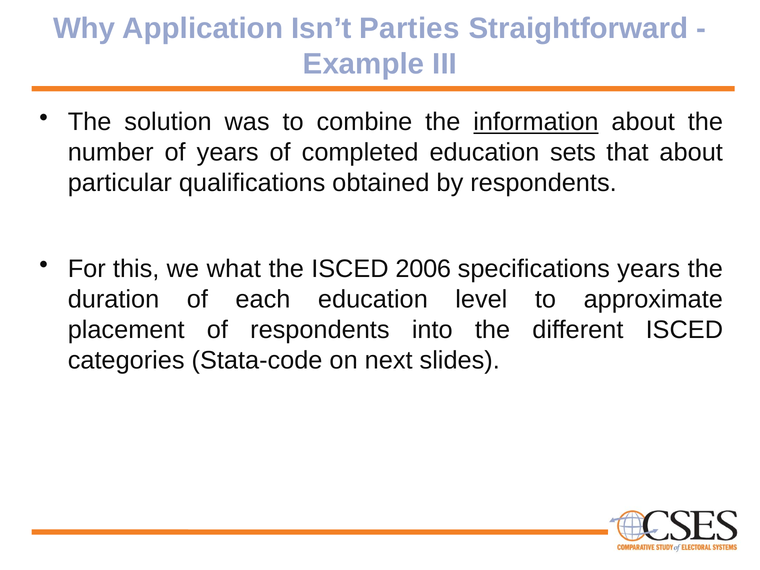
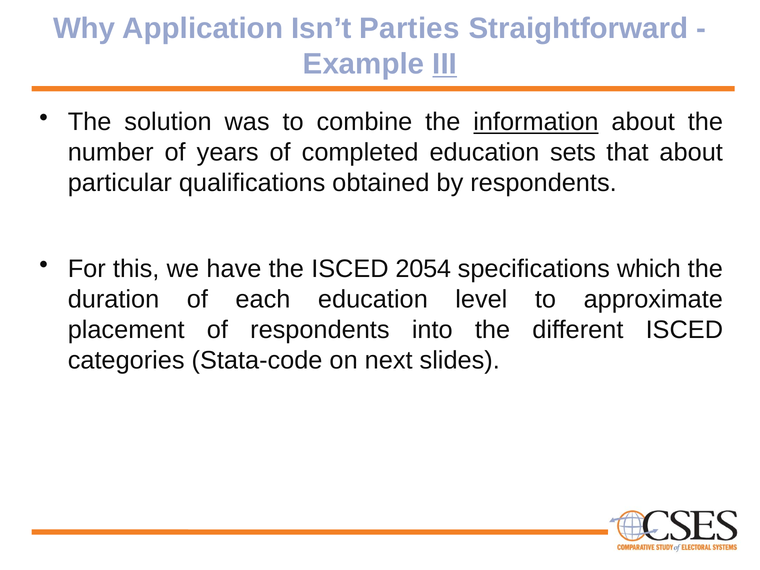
III underline: none -> present (445, 64)
what: what -> have (234, 269)
2006: 2006 -> 2054 (423, 269)
specifications years: years -> which (649, 269)
